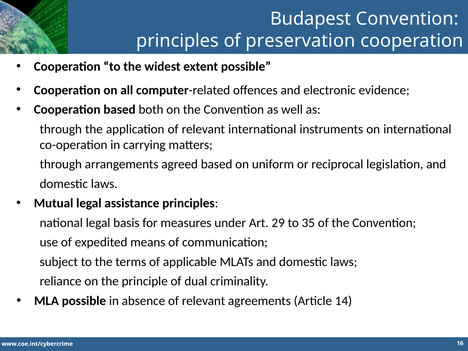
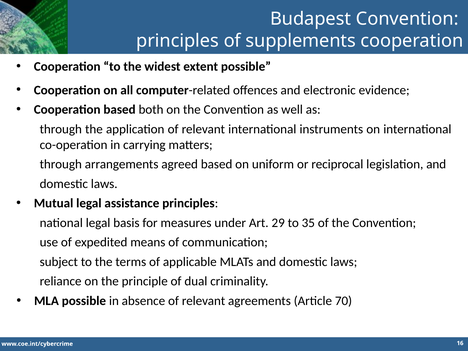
preservation: preservation -> supplements (301, 41)
14: 14 -> 70 (343, 301)
